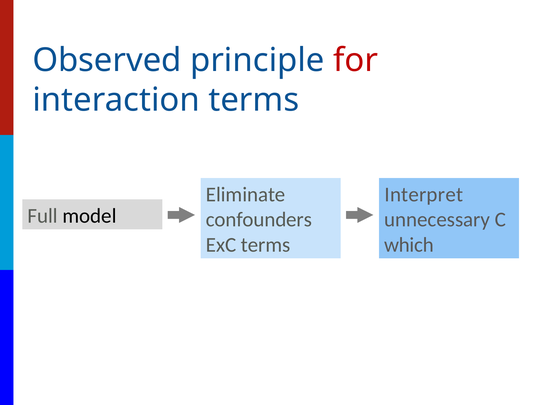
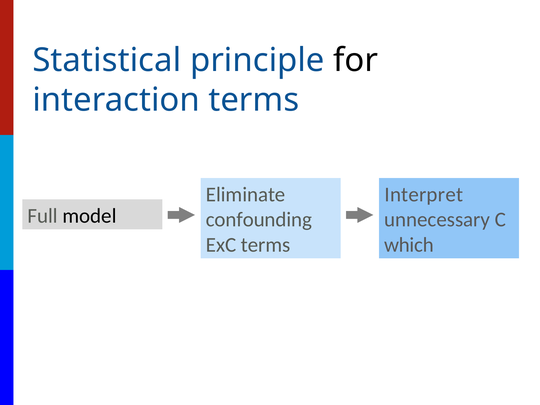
Observed: Observed -> Statistical (107, 60)
for colour: red -> black (356, 60)
confounders: confounders -> confounding (259, 220)
